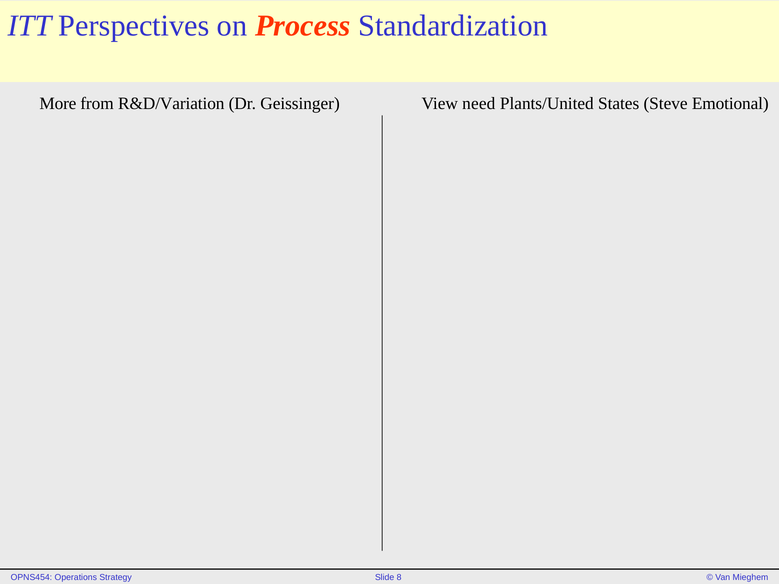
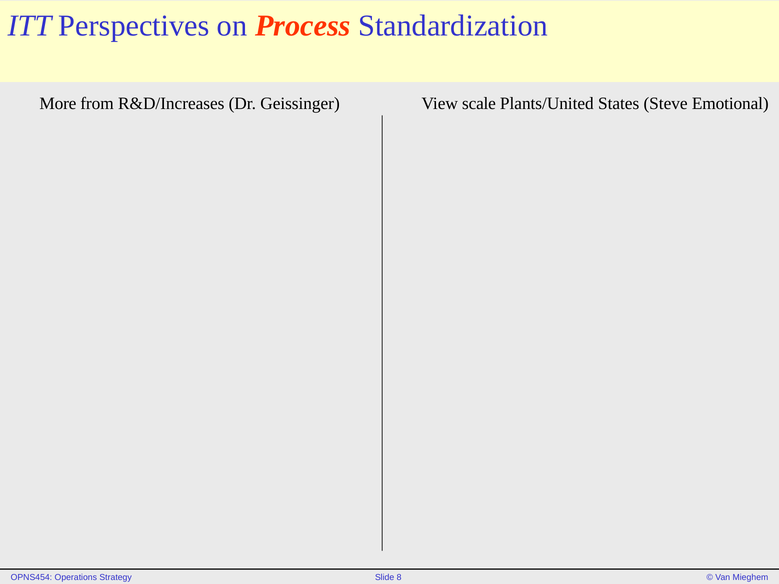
R&D/Variation: R&D/Variation -> R&D/Increases (171, 104)
need: need -> scale (479, 104)
